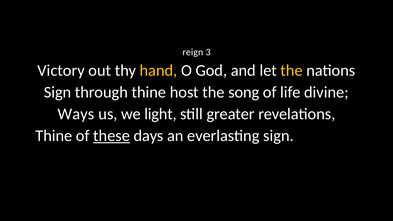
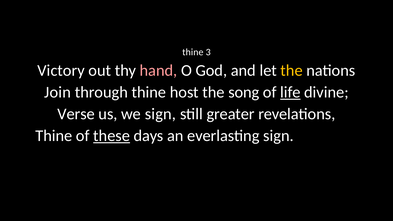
reign: reign -> thine (193, 52)
hand colour: yellow -> pink (158, 70)
Sign: Sign -> Join (58, 92)
life underline: none -> present (290, 92)
Ways: Ways -> Verse (76, 114)
we light: light -> sign (160, 114)
